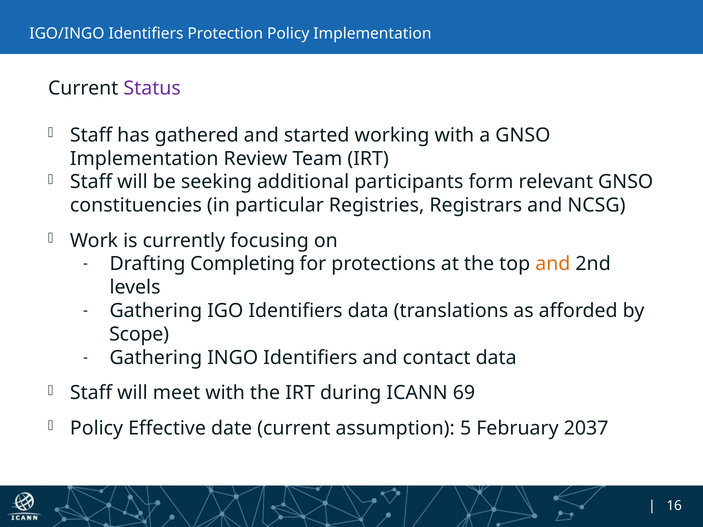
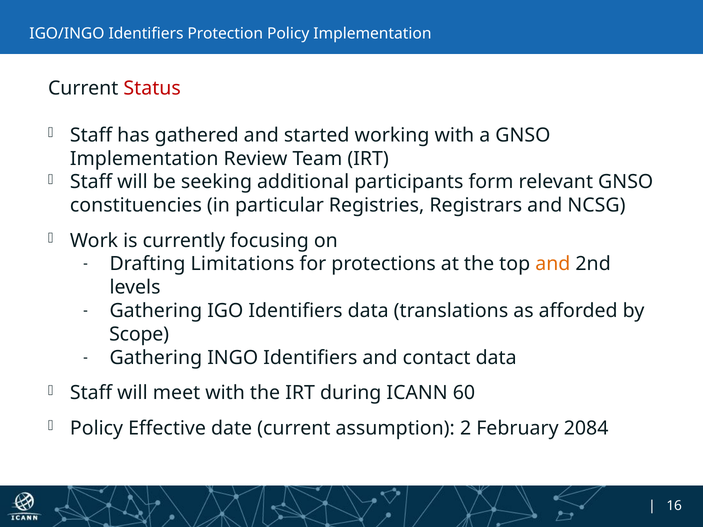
Status colour: purple -> red (152, 88)
Completing: Completing -> Limitations (242, 264)
69: 69 -> 60 (464, 393)
5: 5 -> 2 (466, 428)
2037: 2037 -> 2084 (586, 428)
